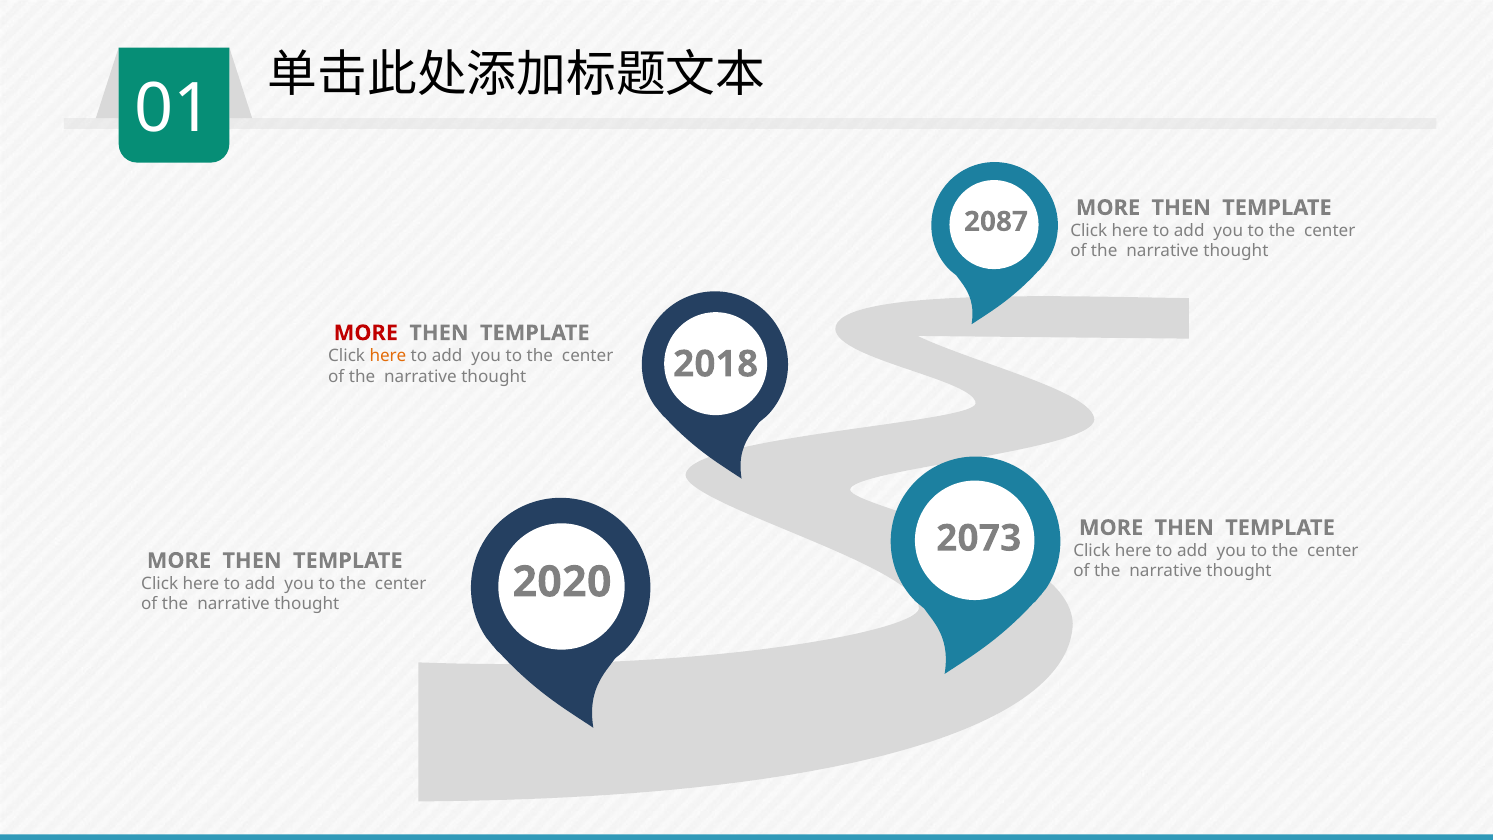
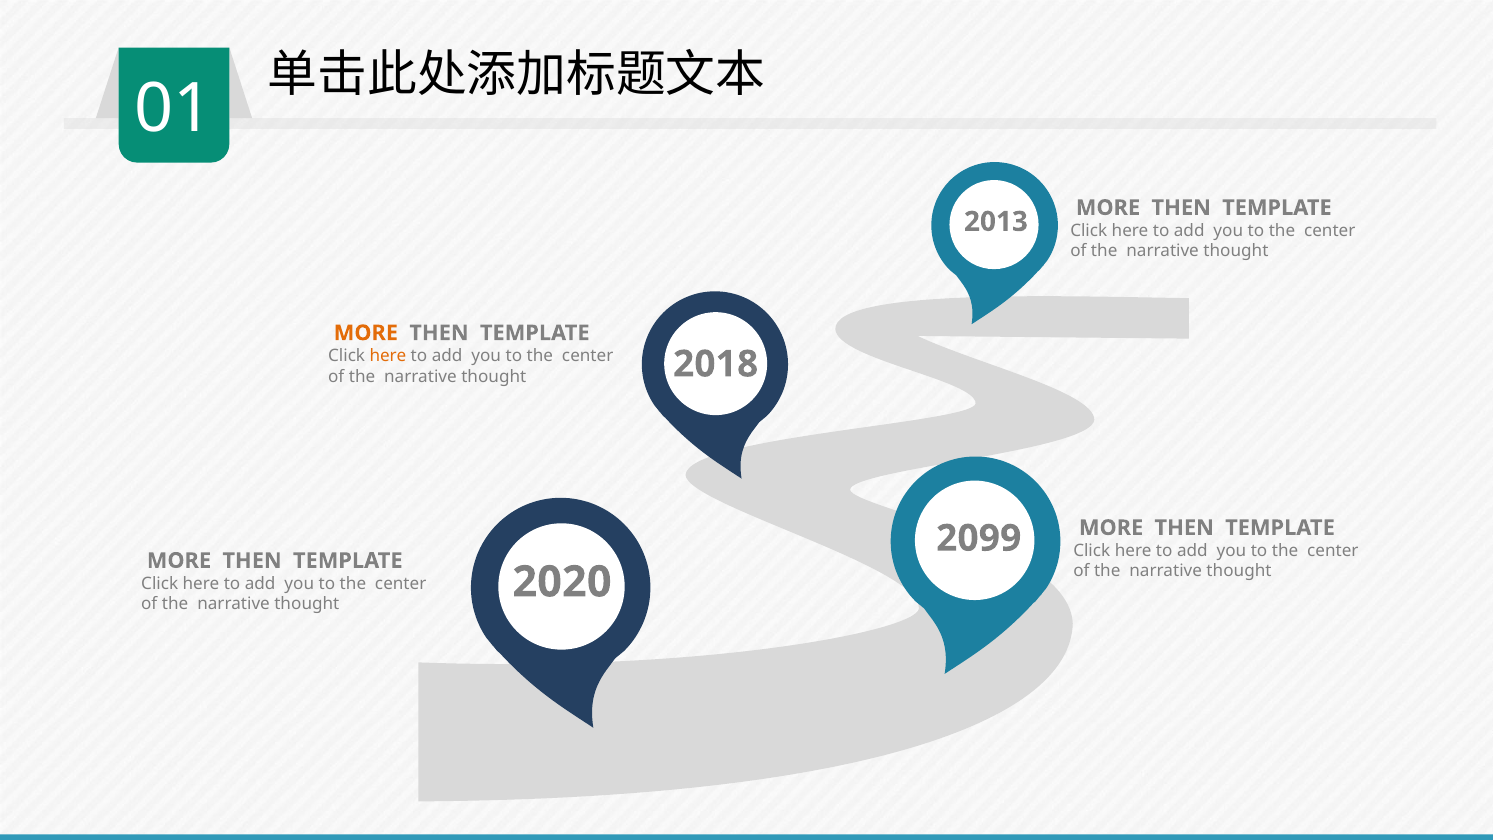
2087: 2087 -> 2013 (996, 222)
MORE colour: red -> orange (366, 333)
2073: 2073 -> 2099 (979, 538)
